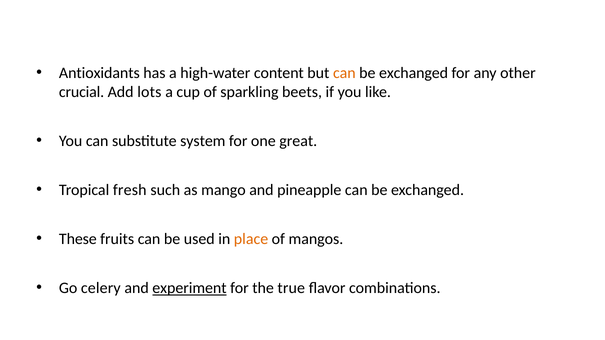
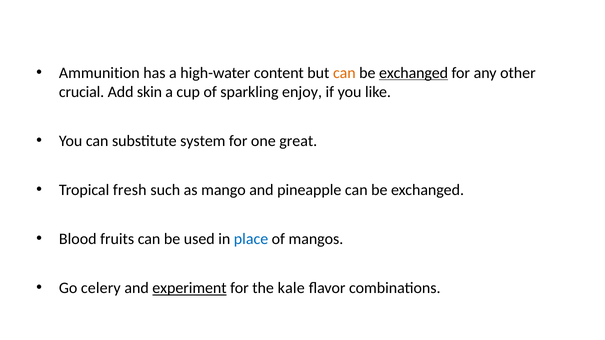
Antioxidants: Antioxidants -> Ammunition (99, 73)
exchanged underline: none -> present (414, 73)
lots: lots -> skin (150, 92)
beets: beets -> enjoy (302, 92)
These: These -> Blood (78, 239)
place colour: orange -> blue (251, 239)
true: true -> kale (291, 288)
